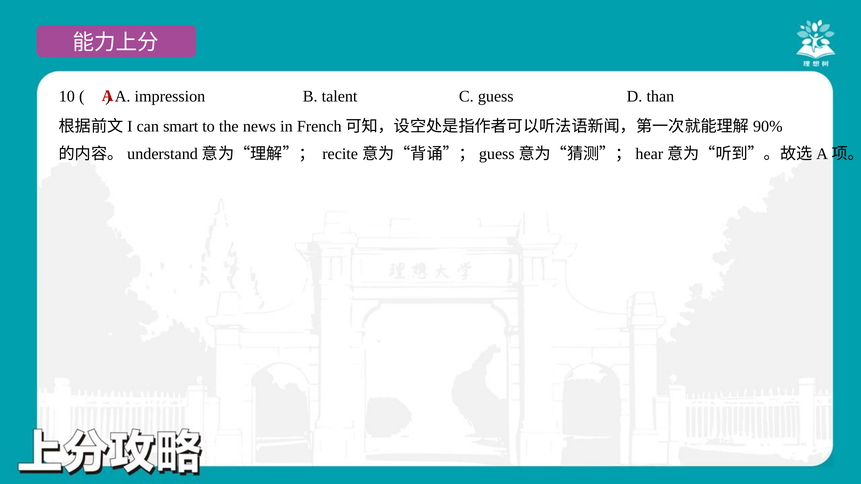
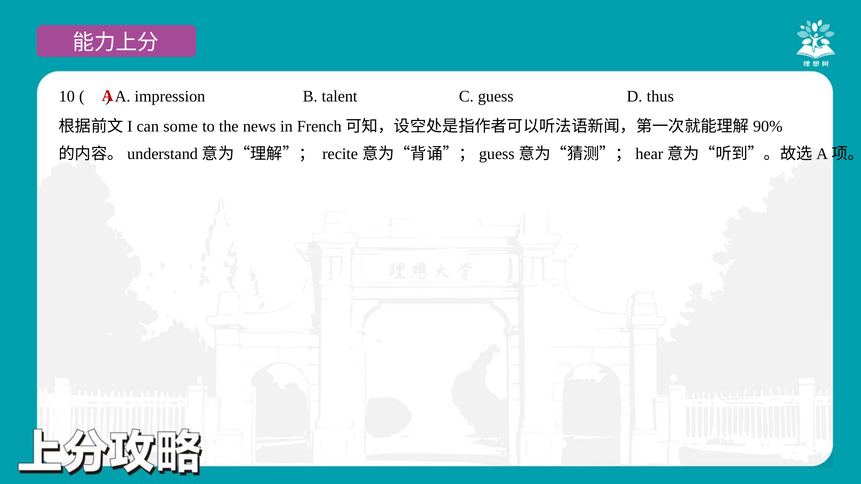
than: than -> thus (660, 96)
smart: smart -> some (181, 126)
